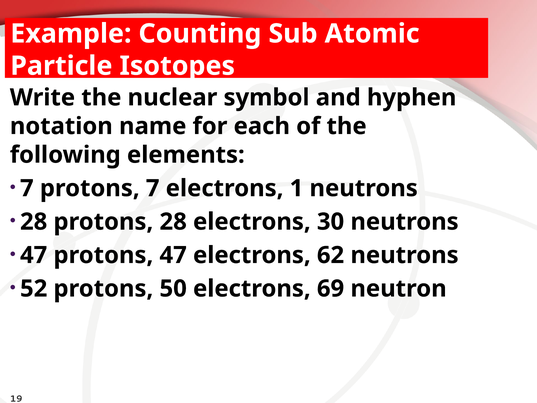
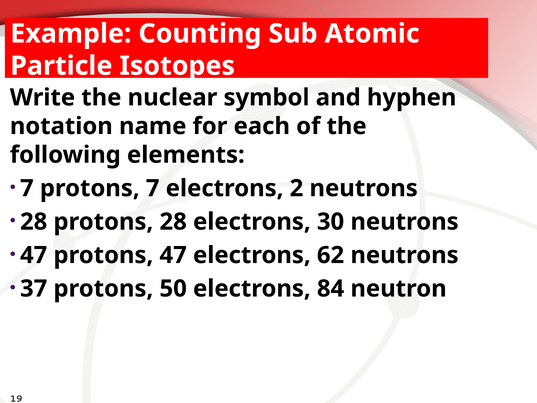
1: 1 -> 2 (296, 188)
52: 52 -> 37 (34, 288)
69: 69 -> 84 (331, 288)
